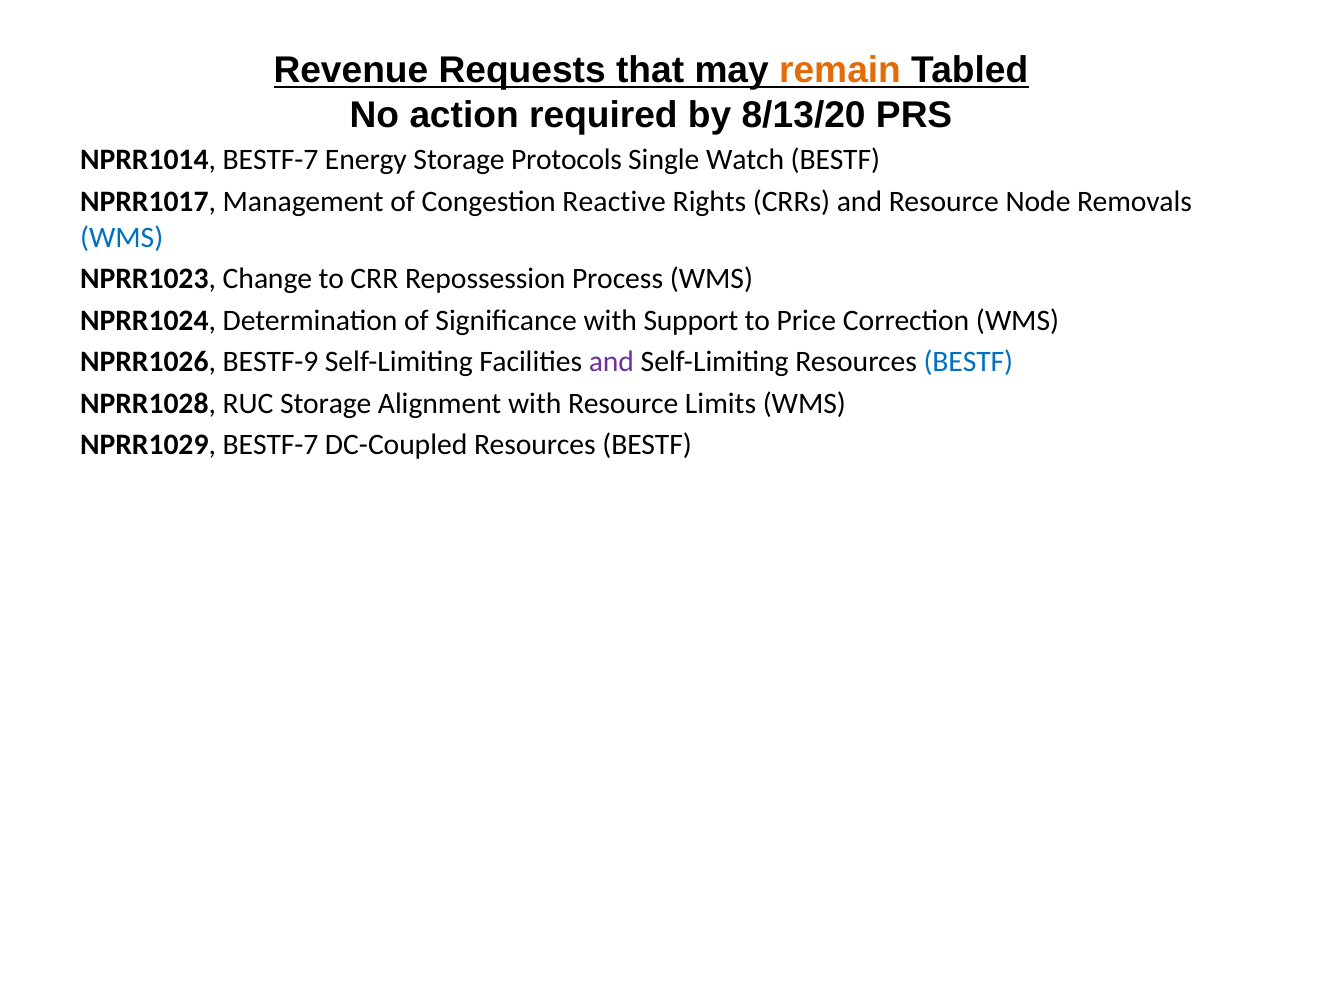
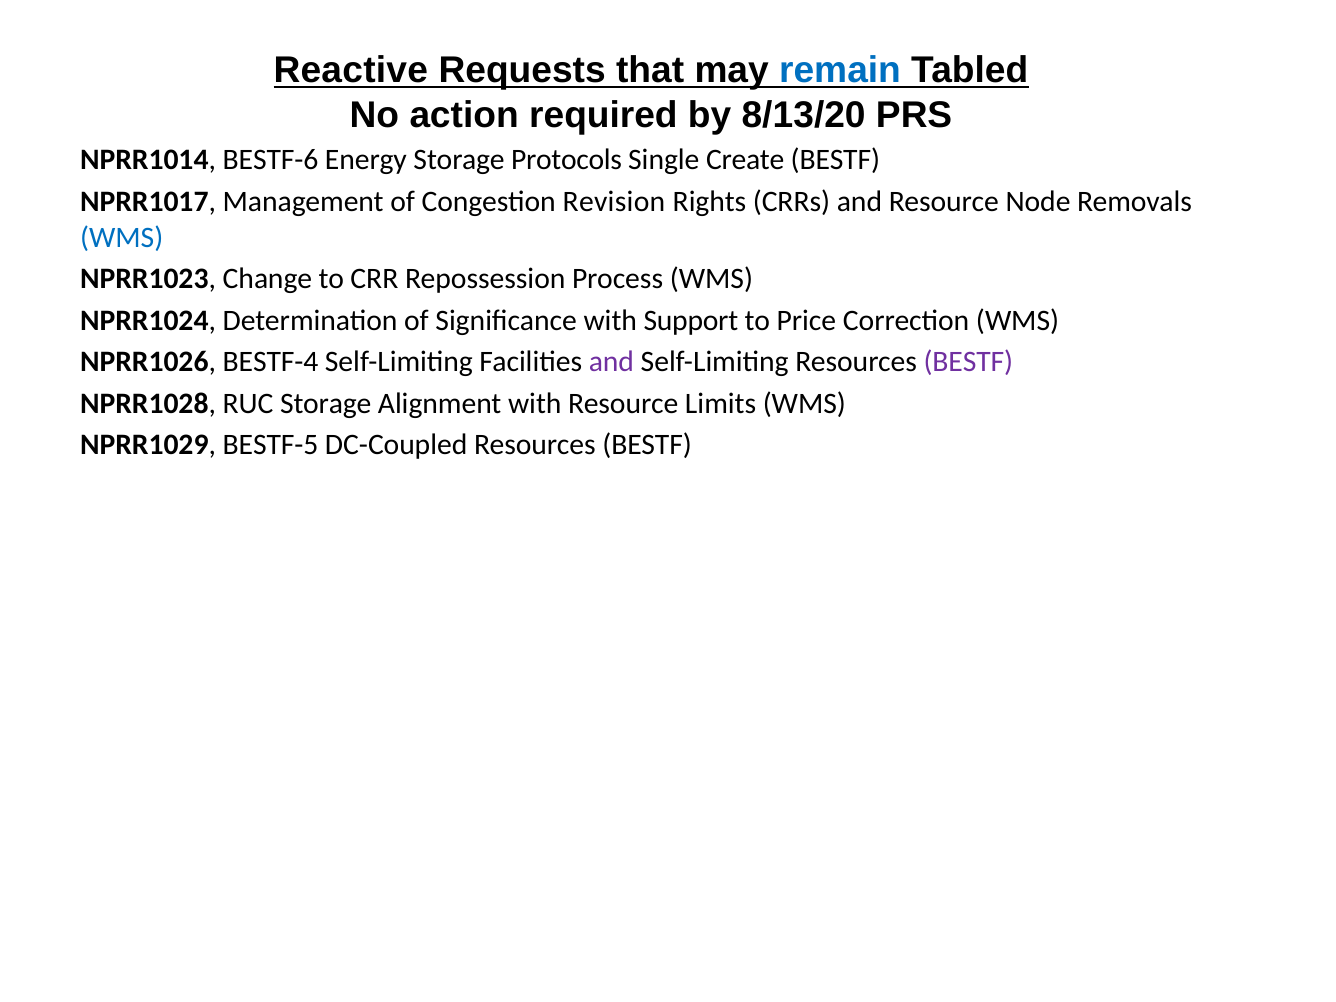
Revenue: Revenue -> Reactive (351, 70)
remain colour: orange -> blue (840, 70)
NPRR1014 BESTF-7: BESTF-7 -> BESTF-6 (271, 160)
Watch: Watch -> Create (745, 160)
Reactive: Reactive -> Revision (614, 202)
BESTF-9: BESTF-9 -> BESTF-4 (271, 362)
BESTF colour: blue -> purple (968, 362)
NPRR1029 BESTF-7: BESTF-7 -> BESTF-5 (271, 445)
